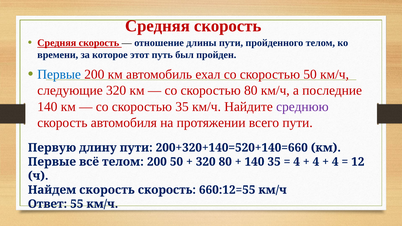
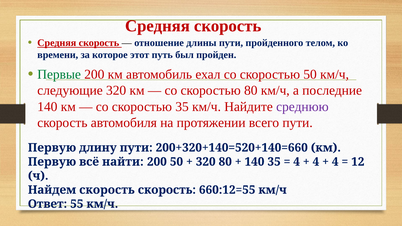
Первые colour: blue -> green (59, 75)
Первые: Первые -> Первую (52, 162)
всё телом: телом -> найти (123, 162)
